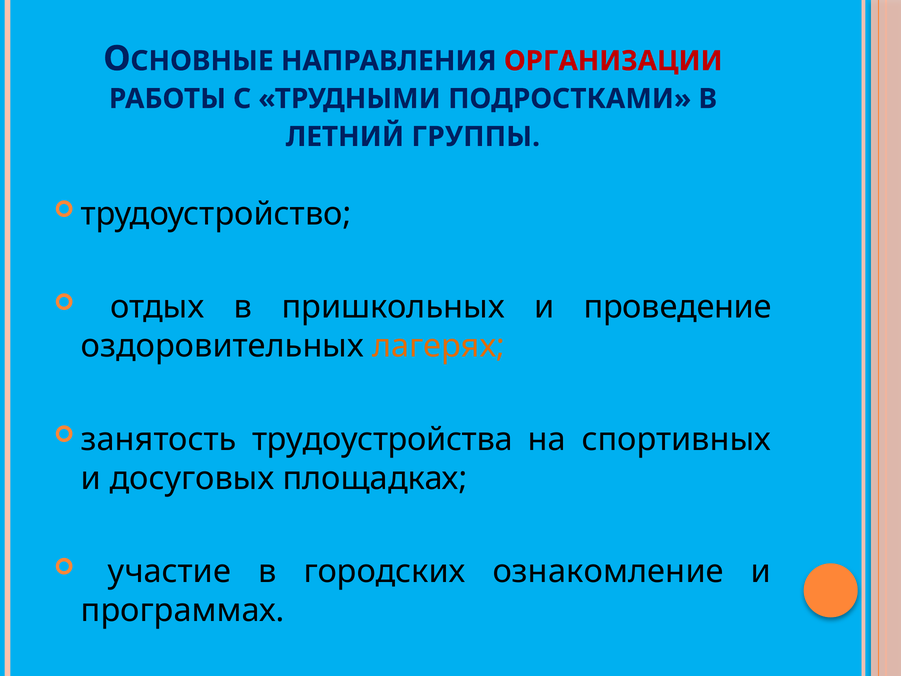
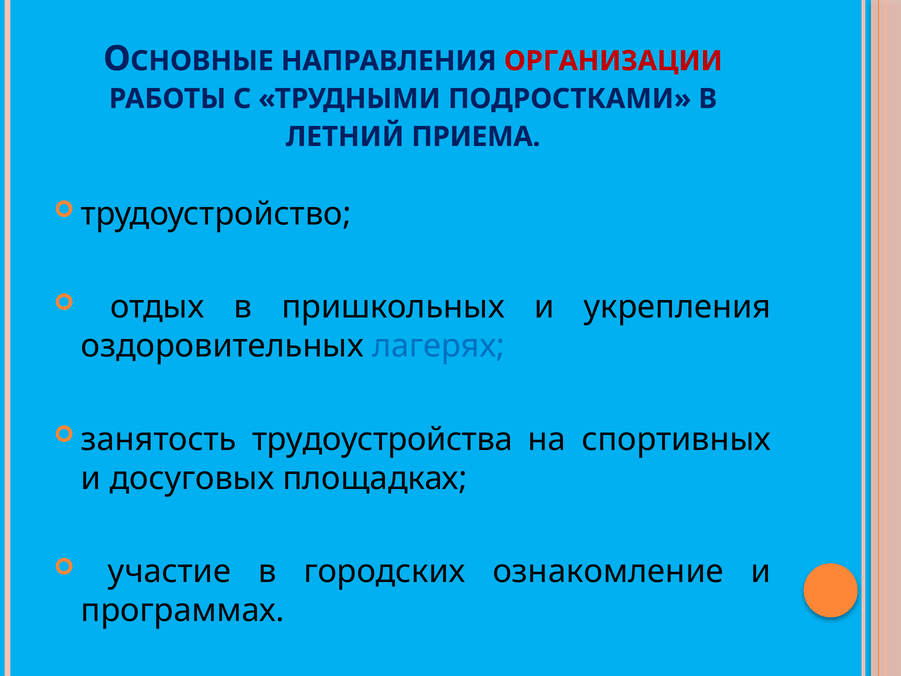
ГРУППЫ: ГРУППЫ -> ПРИЕМА (476, 137)
проведение: проведение -> укрепления (677, 307)
лагерях colour: orange -> blue (439, 346)
